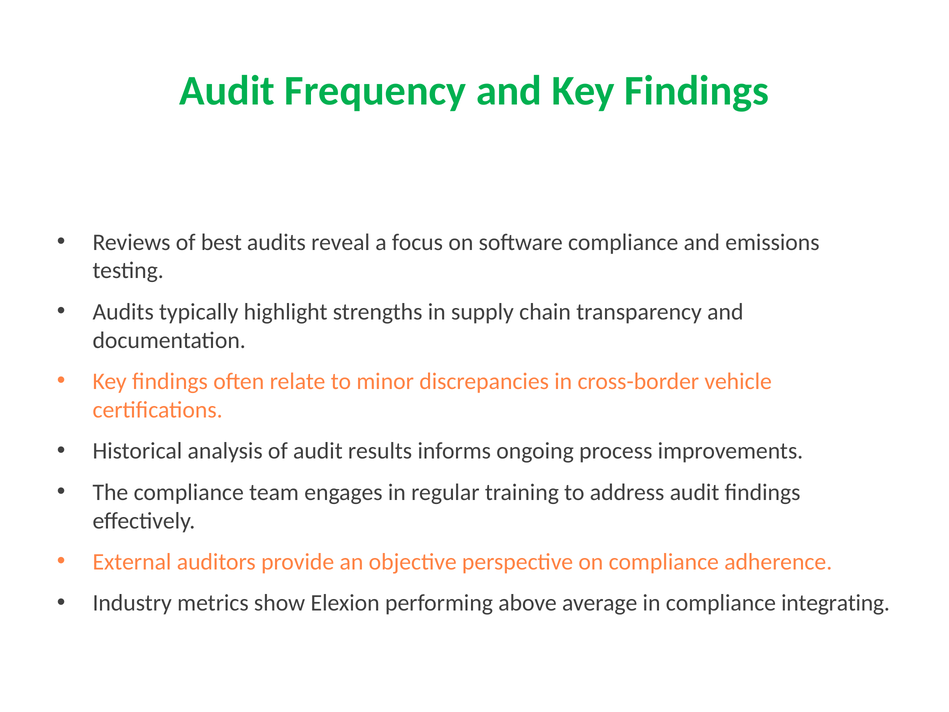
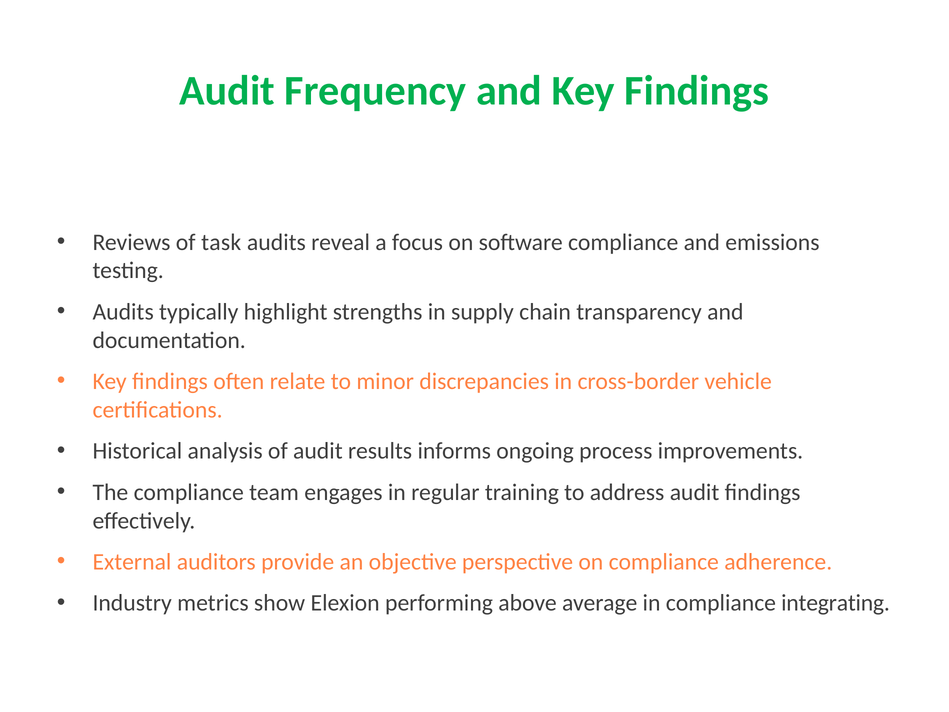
best: best -> task (221, 242)
